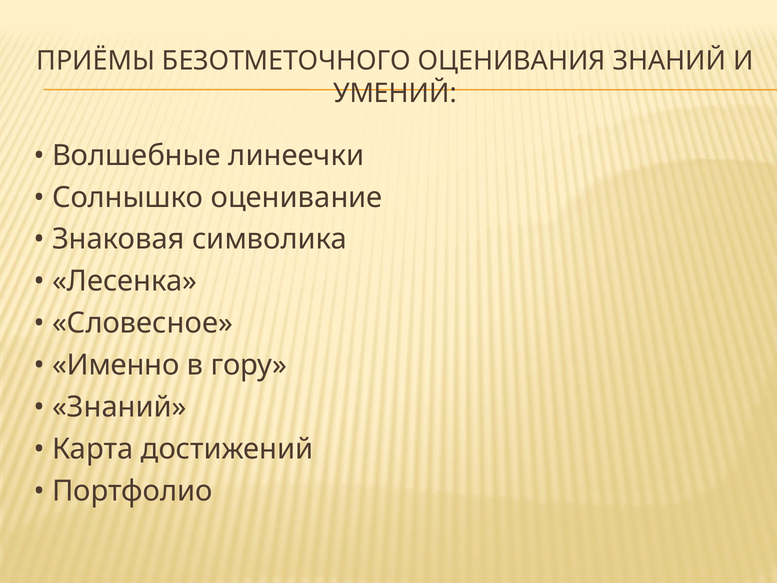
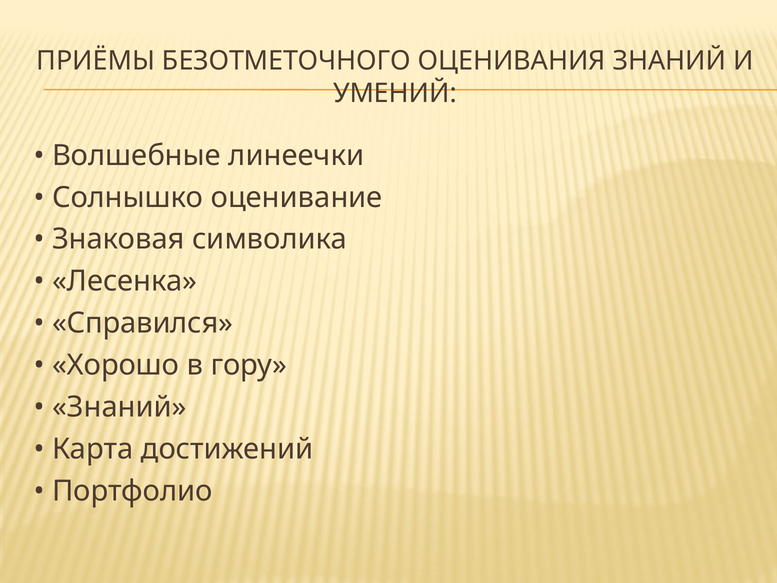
Словесное: Словесное -> Справился (143, 323)
Именно: Именно -> Хорошо (116, 365)
